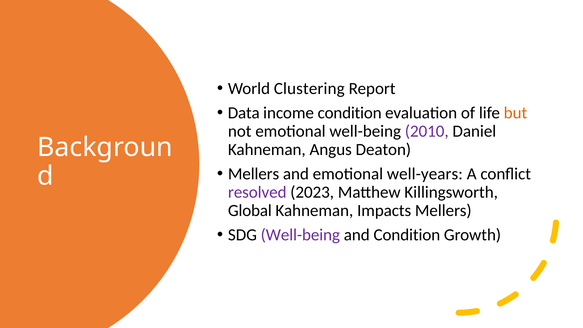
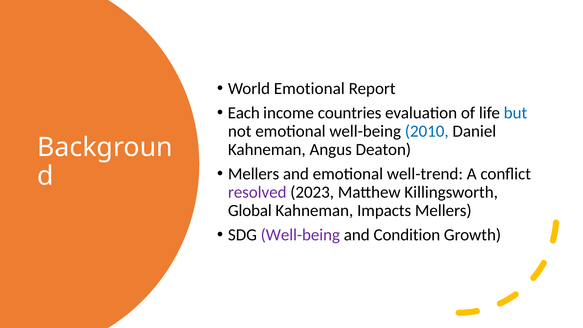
World Clustering: Clustering -> Emotional (309, 88)
Data: Data -> Each (244, 113)
income condition: condition -> countries (350, 113)
but colour: orange -> blue (515, 113)
2010 colour: purple -> blue (427, 131)
well-years: well-years -> well-trend (425, 174)
